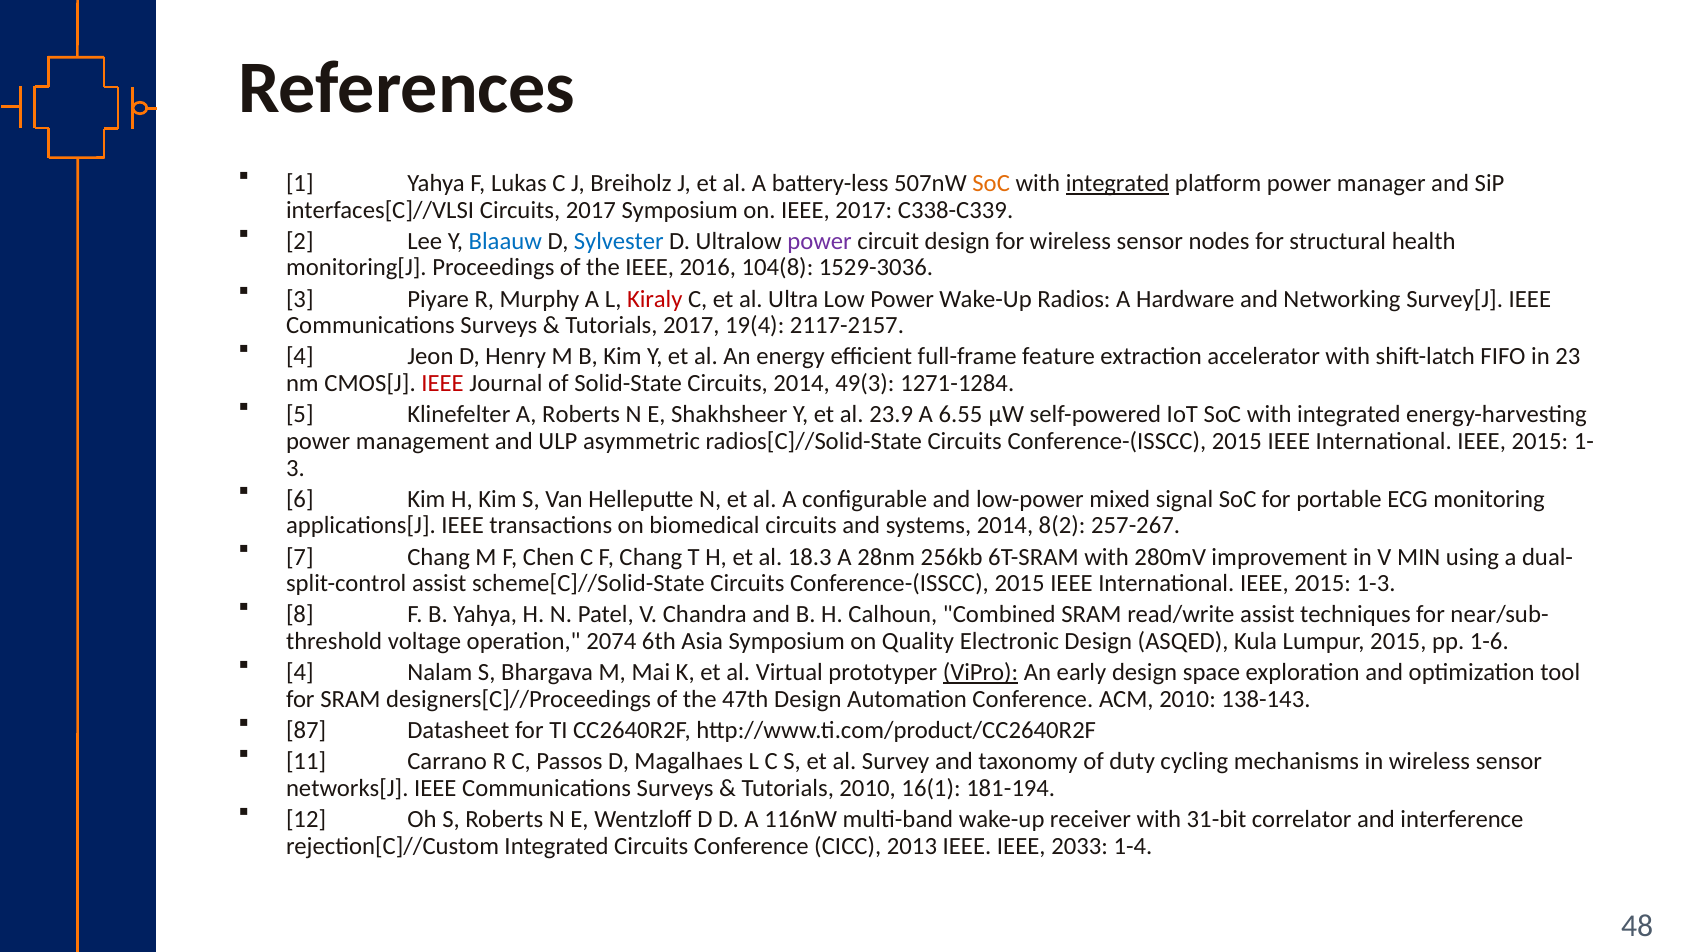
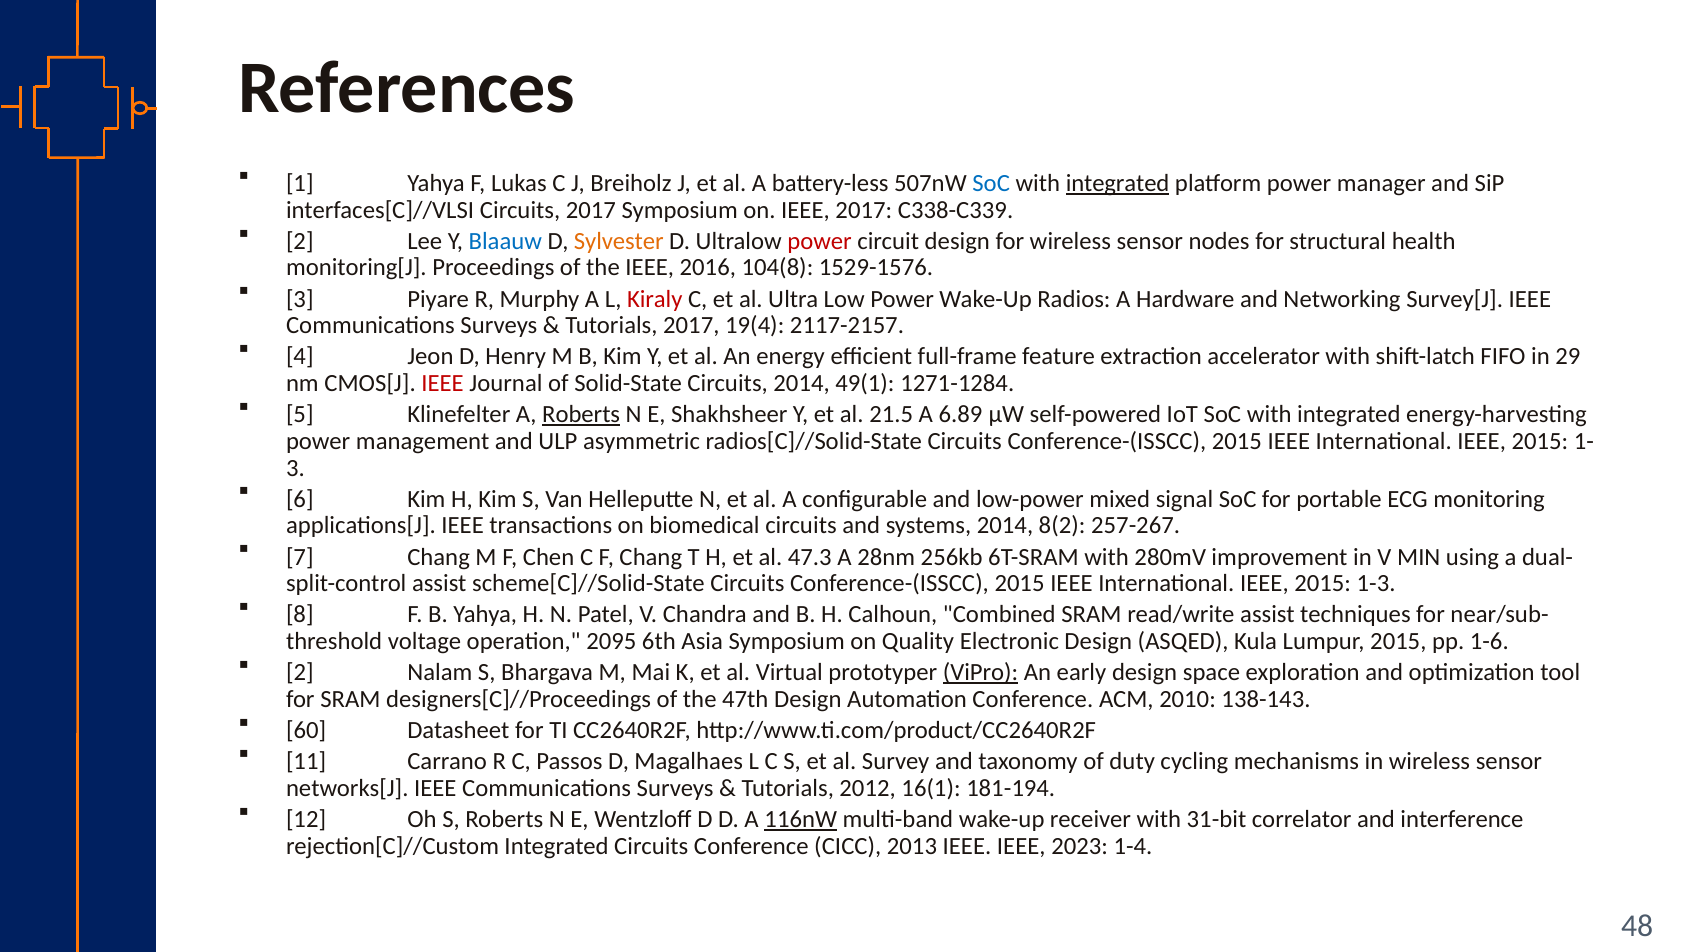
SoC colour: orange -> blue (991, 183)
Sylvester colour: blue -> orange (619, 241)
power colour: purple -> red (820, 241)
1529-3036: 1529-3036 -> 1529-1576 (876, 268)
23: 23 -> 29 (1568, 357)
49(3: 49(3 -> 49(1 (865, 384)
Roberts underline: none -> present (581, 415)
23.9: 23.9 -> 21.5 (891, 415)
6.55: 6.55 -> 6.89 (960, 415)
18.3: 18.3 -> 47.3 (810, 557)
2074: 2074 -> 2095 (611, 642)
4: 4 -> 2 (300, 673)
87: 87 -> 60 (306, 731)
Tutorials 2010: 2010 -> 2012 (868, 788)
116nW underline: none -> present (801, 820)
2033: 2033 -> 2023 (1080, 846)
